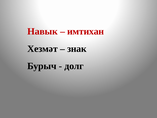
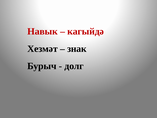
имтихан: имтихан -> кагыйдә (86, 31)
